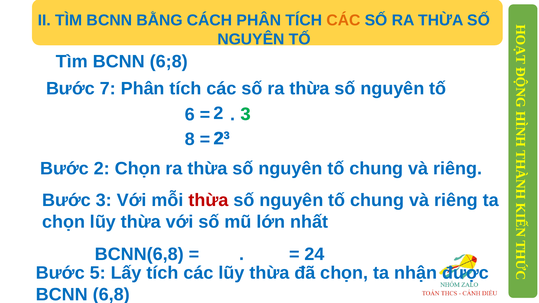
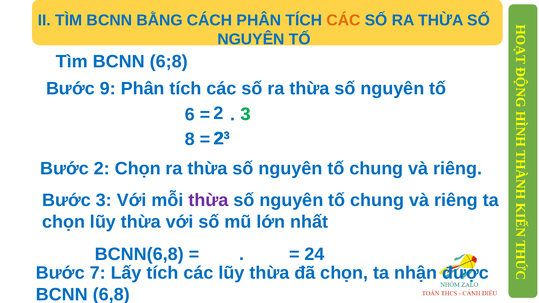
7: 7 -> 9 (108, 89)
thừa colour: red -> purple (209, 200)
5: 5 -> 7 (98, 273)
